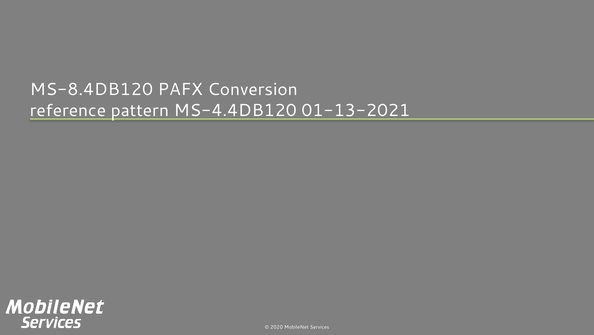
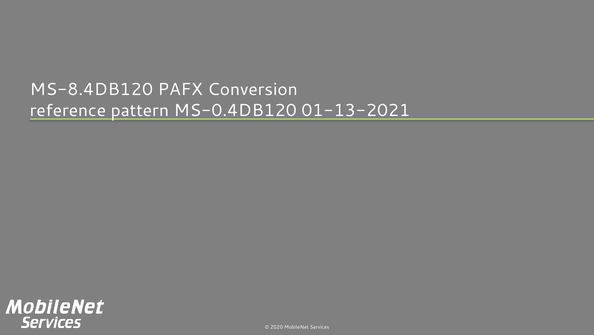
MS-4.4DB120: MS-4.4DB120 -> MS-0.4DB120 (235, 110)
